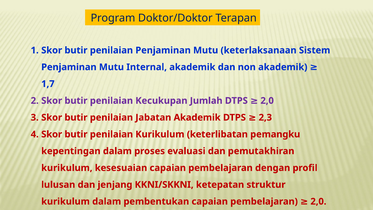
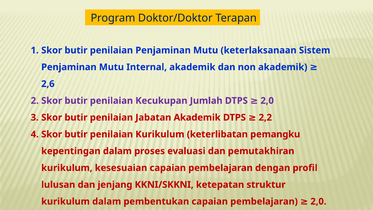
1,7: 1,7 -> 2,6 (48, 84)
2,3: 2,3 -> 2,2 (265, 117)
